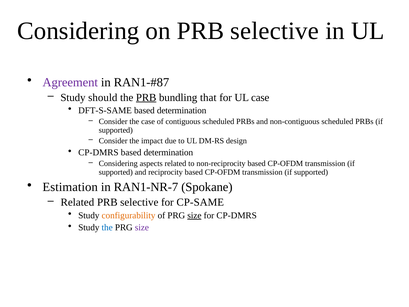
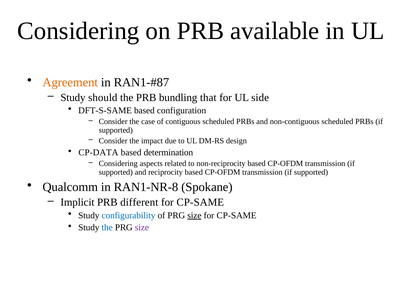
on PRB selective: selective -> available (275, 31)
Agreement colour: purple -> orange (70, 82)
PRB underline: present -> none (146, 97)
UL case: case -> side (260, 97)
determination: determination -> configuration (182, 110)
CP-DMRS: CP-DMRS -> CP-DATA (98, 152)
Estimation: Estimation -> Qualcomm (70, 187)
RAN1-NR-7: RAN1-NR-7 -> RAN1-NR-8 (146, 187)
Related: Related -> Implicit (77, 202)
selective: selective -> different (139, 202)
configurability colour: orange -> blue (129, 215)
CP-DMRS: CP-DMRS -> CP-SAME (237, 215)
